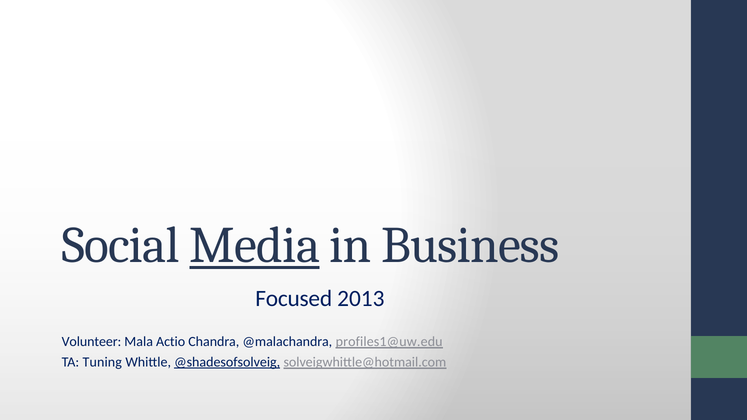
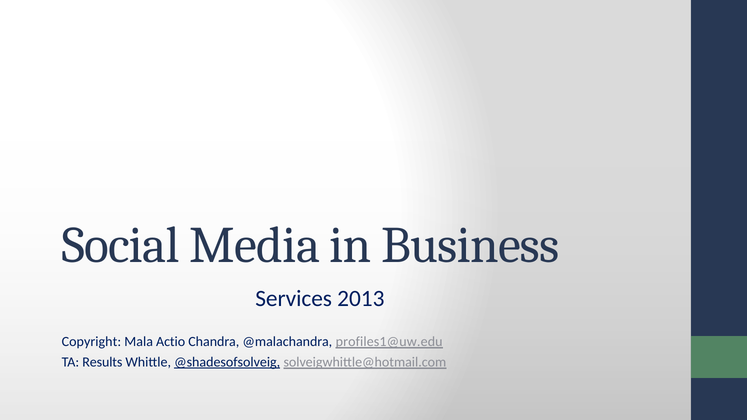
Media underline: present -> none (255, 246)
Focused: Focused -> Services (294, 299)
Volunteer: Volunteer -> Copyright (91, 342)
Tuning: Tuning -> Results (102, 362)
